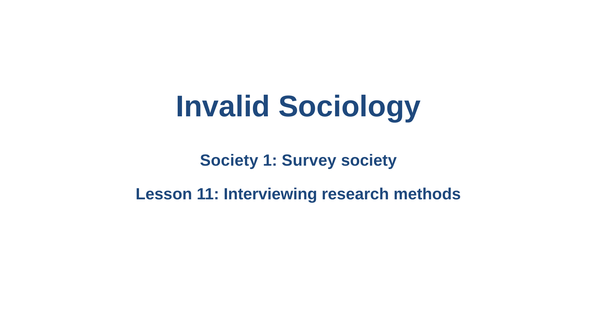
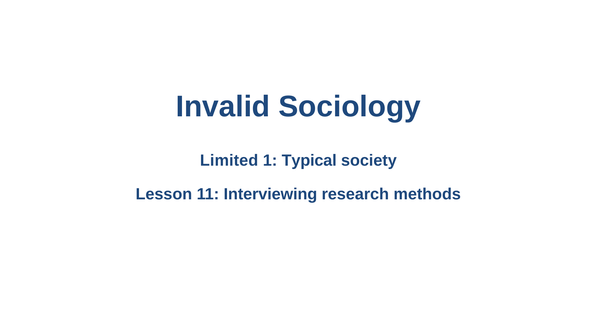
Society: Society -> Limited (229, 161)
Survey: Survey -> Typical (309, 161)
